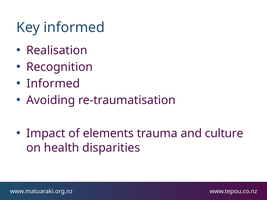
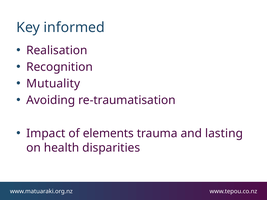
Informed: Informed -> Mutuality (53, 84)
culture: culture -> lasting (224, 134)
